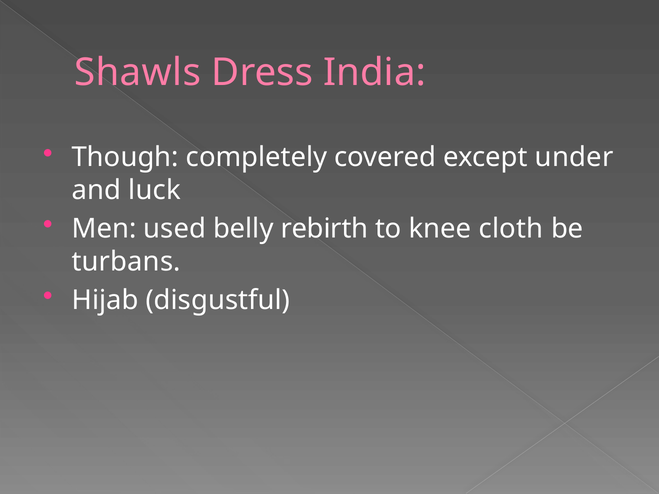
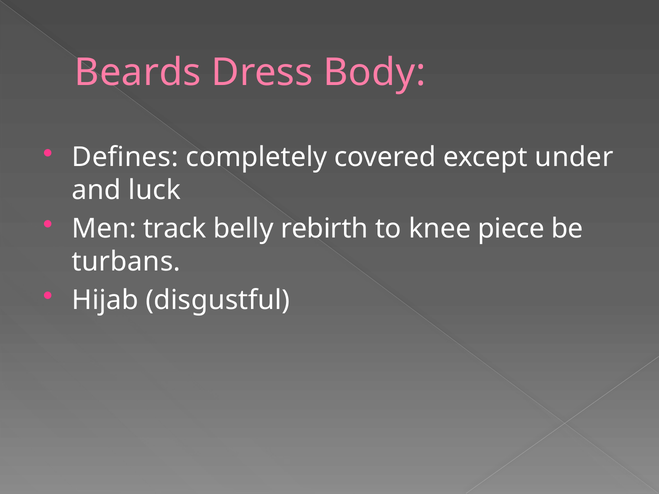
Shawls: Shawls -> Beards (138, 72)
India: India -> Body (375, 72)
Though: Though -> Defines (125, 157)
used: used -> track (175, 229)
cloth: cloth -> piece (511, 229)
